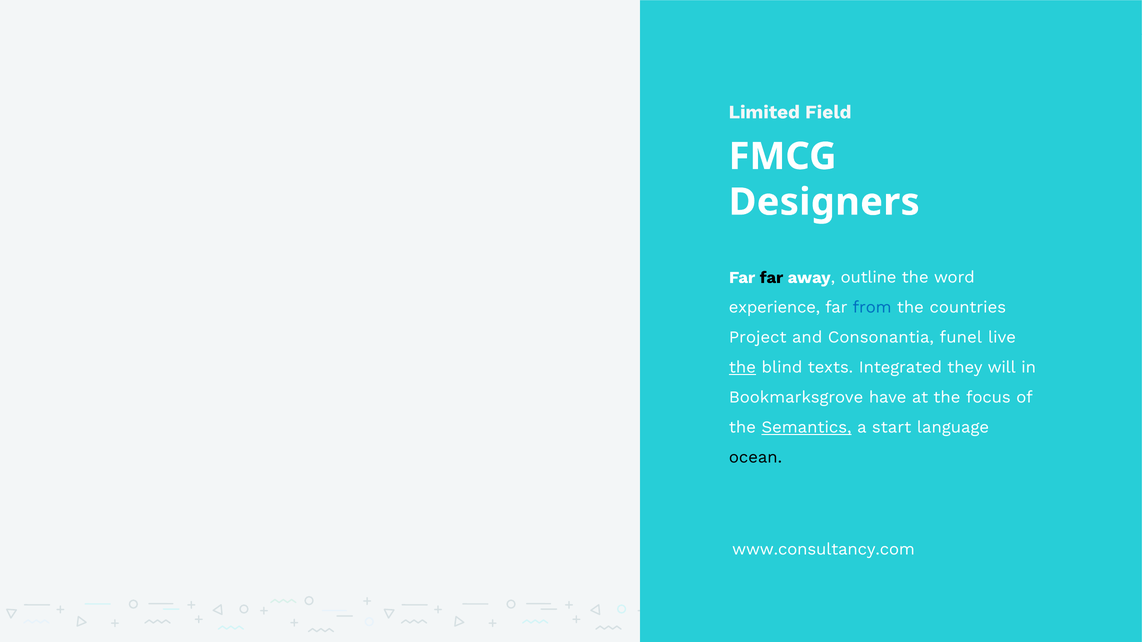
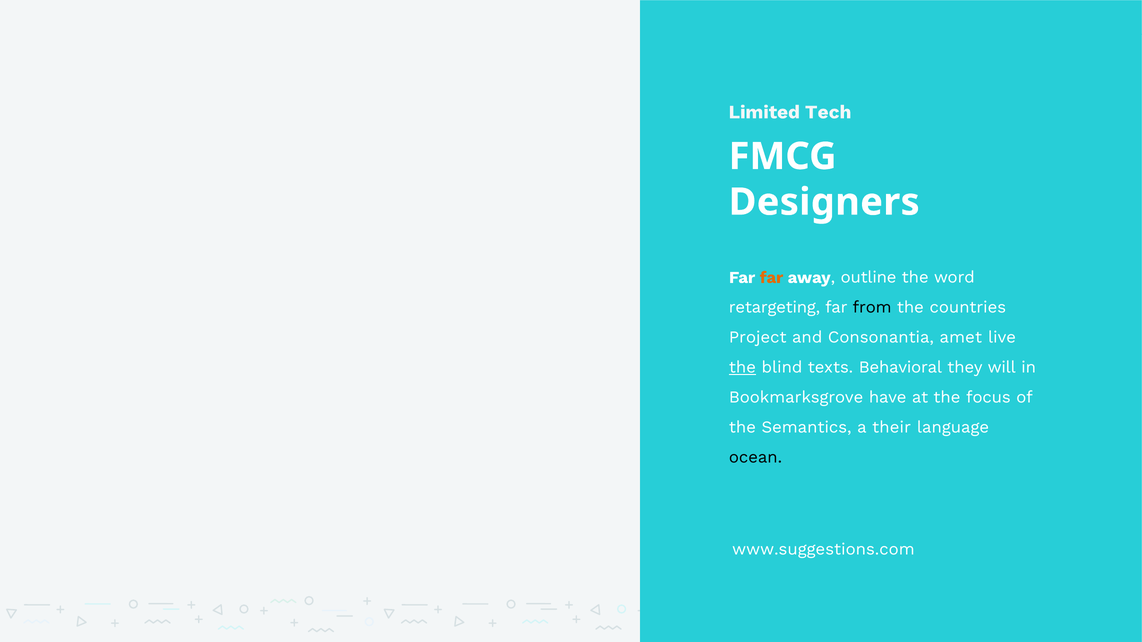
Field: Field -> Tech (828, 112)
far colour: black -> orange (771, 278)
experience: experience -> retargeting (774, 308)
from colour: blue -> black (872, 308)
funel: funel -> amet (961, 338)
Integrated: Integrated -> Behavioral (900, 368)
Semantics underline: present -> none (807, 428)
start: start -> their (892, 428)
www.consultancy.com: www.consultancy.com -> www.suggestions.com (823, 550)
